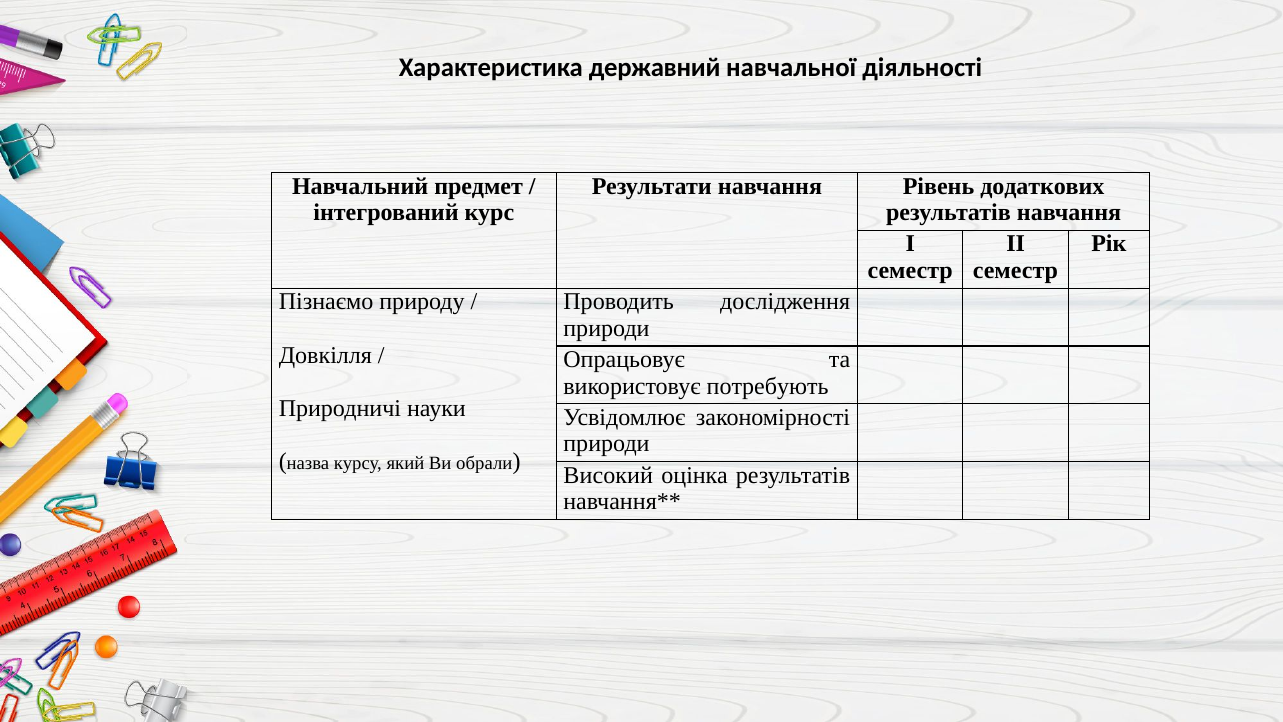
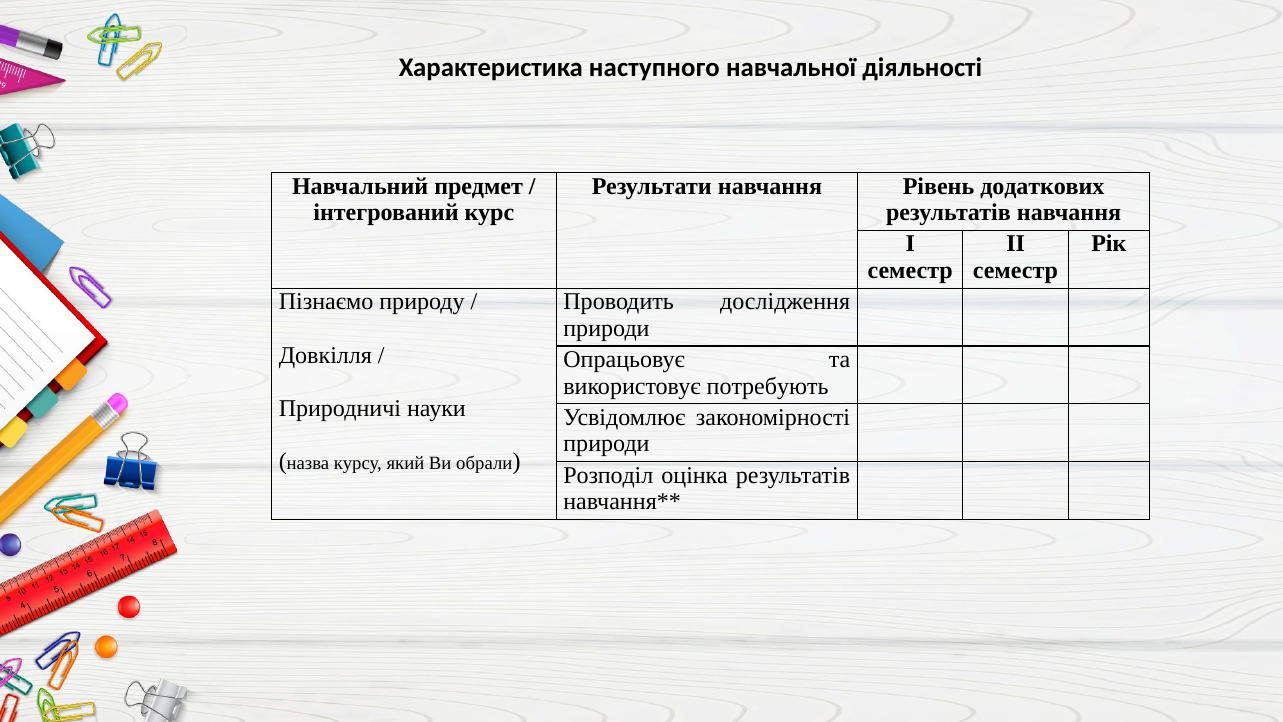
державний: державний -> наступного (654, 68)
Високий: Високий -> Розподіл (608, 475)
